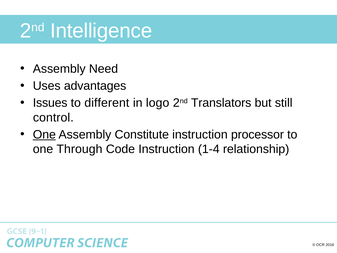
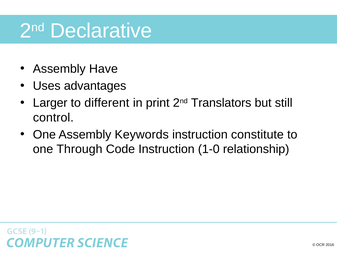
Intelligence: Intelligence -> Declarative (101, 31)
Need: Need -> Have (103, 69)
Issues: Issues -> Larger (50, 103)
logo: logo -> print (158, 103)
One underline: present -> none (44, 134)
Constitute: Constitute -> Keywords (142, 134)
processor: processor -> constitute (257, 134)
1-4: 1-4 -> 1-0 (209, 149)
